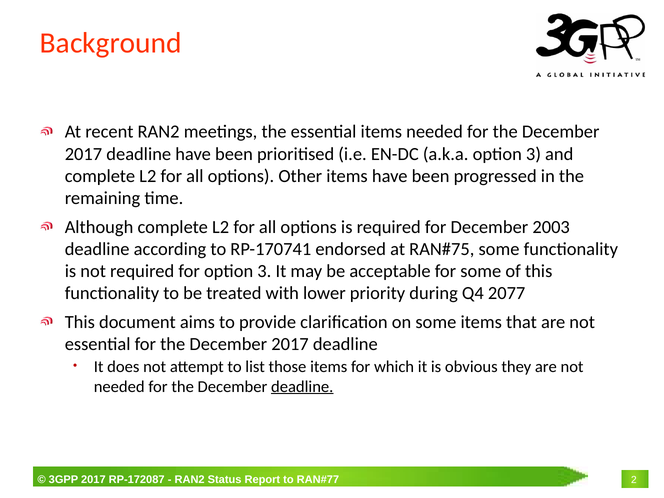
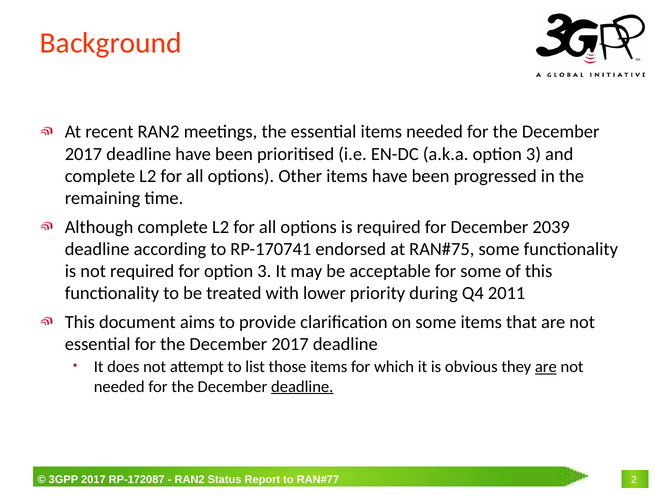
2003: 2003 -> 2039 (551, 227)
2077: 2077 -> 2011 (507, 293)
are underline: none -> present (546, 367)
